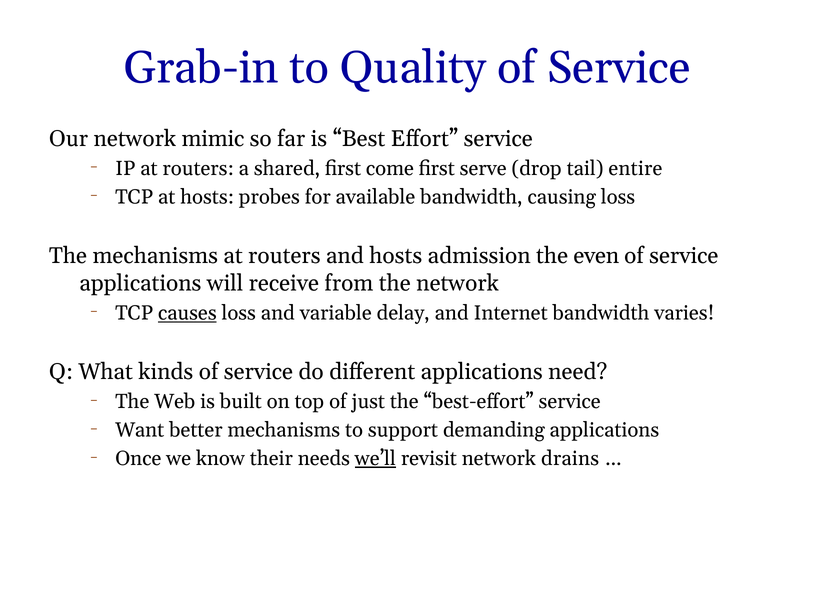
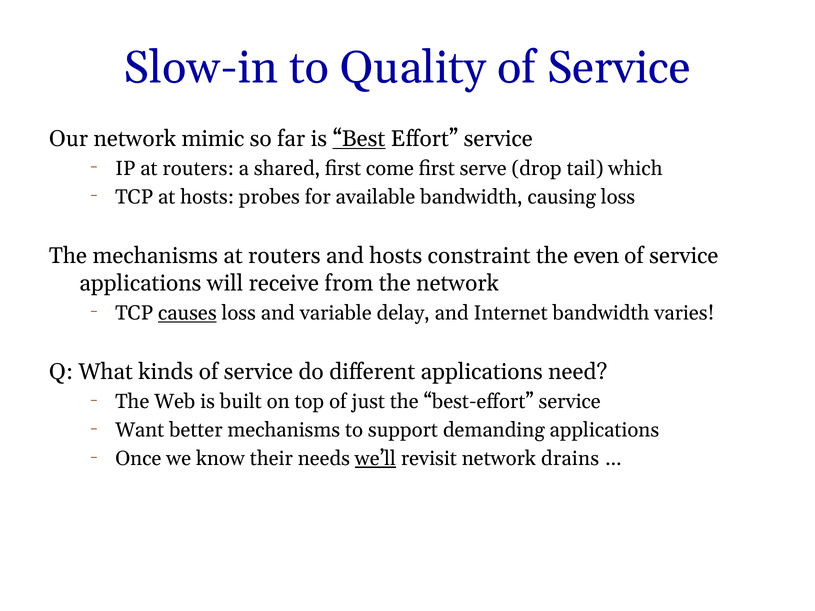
Grab-in: Grab-in -> Slow-in (201, 68)
Best underline: none -> present (359, 139)
entire: entire -> which (635, 169)
admission: admission -> constraint (479, 256)
